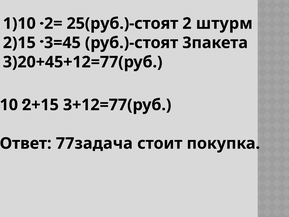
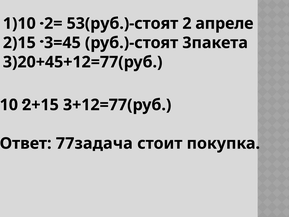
25(руб.)-стоят: 25(руб.)-стоят -> 53(руб.)-стоят (122, 23)
штурм: штурм -> апреле (224, 23)
